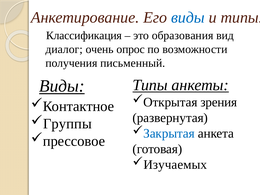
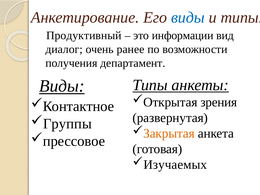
Классификация: Классификация -> Продуктивный (84, 35)
образования: образования -> информации (183, 35)
опрос: опрос -> ранее (131, 49)
письменный: письменный -> департамент (133, 63)
Закрытая colour: blue -> orange (169, 133)
